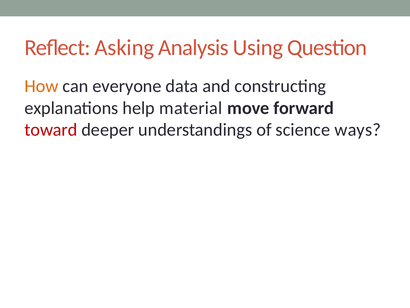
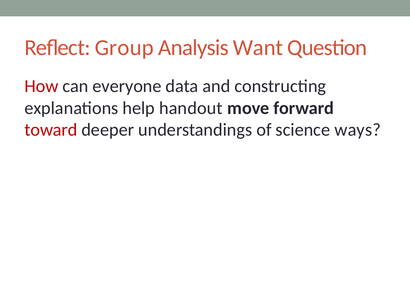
Asking: Asking -> Group (124, 48)
Using: Using -> Want (258, 48)
How colour: orange -> red (42, 86)
material: material -> handout (191, 108)
